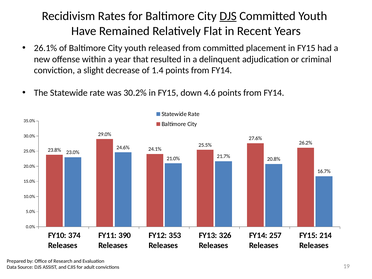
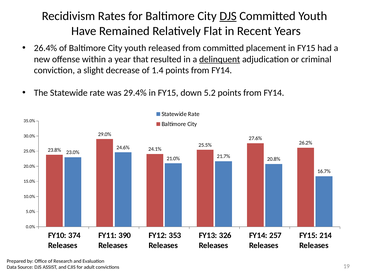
26.1%: 26.1% -> 26.4% (45, 48)
delinquent underline: none -> present (220, 59)
30.2%: 30.2% -> 29.4% (135, 93)
4.6: 4.6 -> 5.2 (210, 93)
